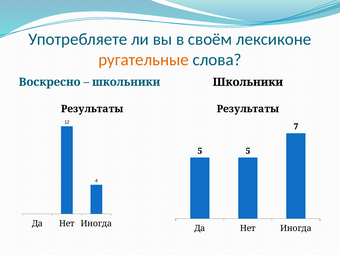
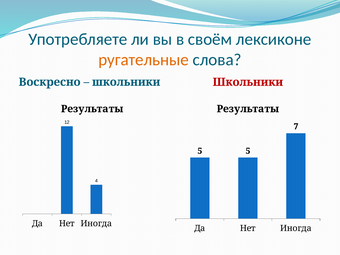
Школьники colour: black -> red (248, 82)
